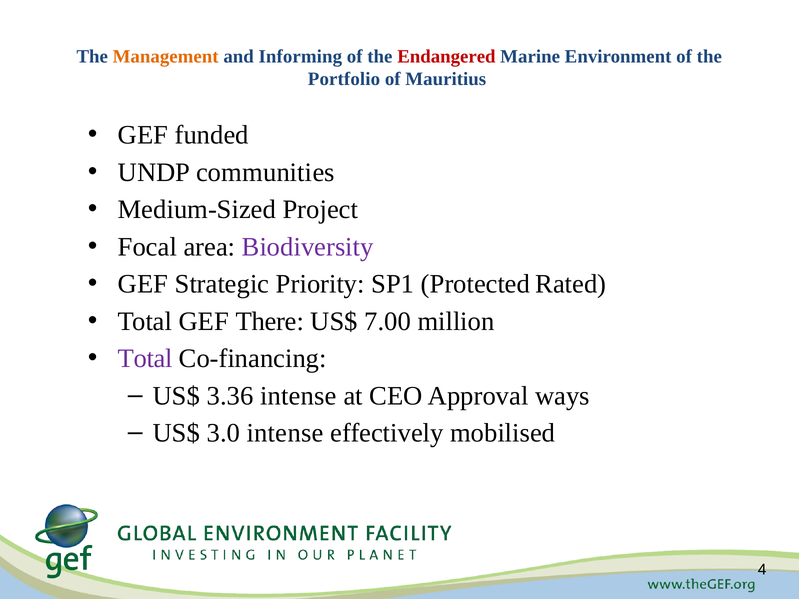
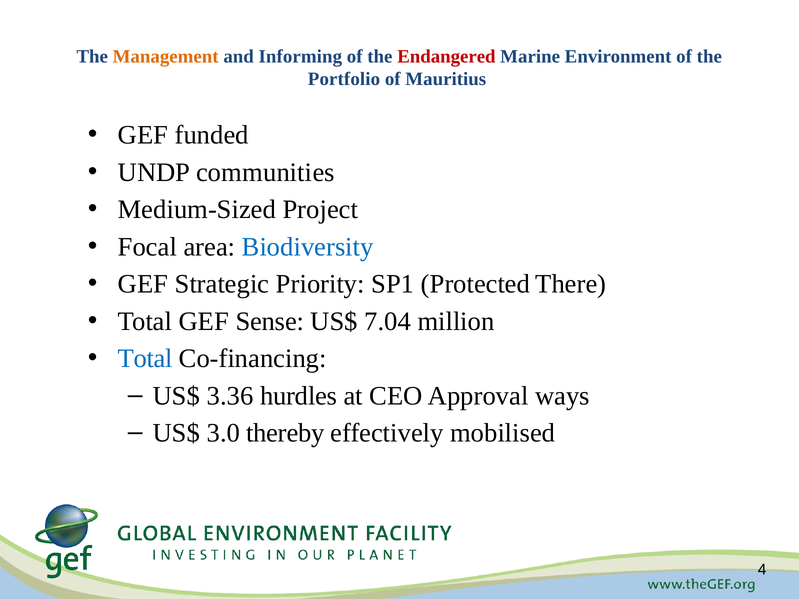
Biodiversity colour: purple -> blue (308, 247)
Rated: Rated -> There (571, 284)
There: There -> Sense (270, 321)
7.00: 7.00 -> 7.04 (388, 321)
Total colour: purple -> blue (145, 359)
3.36 intense: intense -> hurdles (299, 396)
3.0 intense: intense -> thereby (285, 433)
